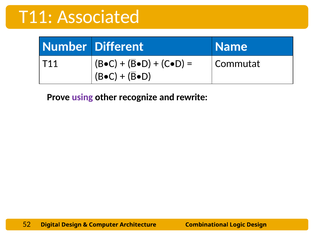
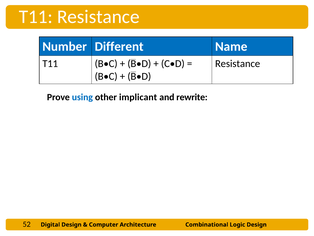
T11 Associated: Associated -> Resistance (98, 17)
Commutat: Commutat -> Resistance (238, 64)
using colour: purple -> blue (82, 97)
recognize: recognize -> implicant (138, 97)
